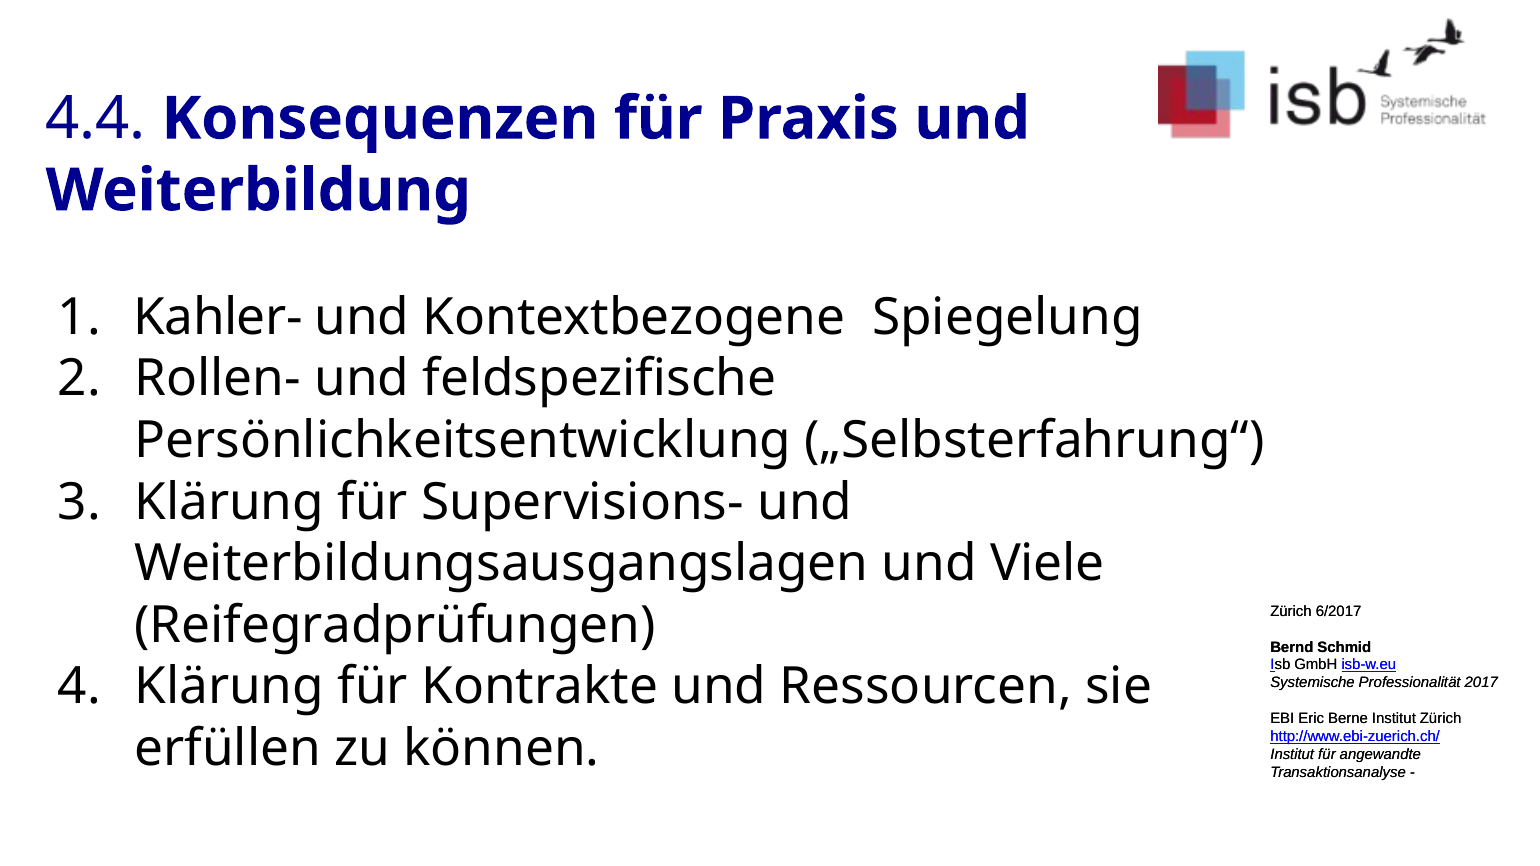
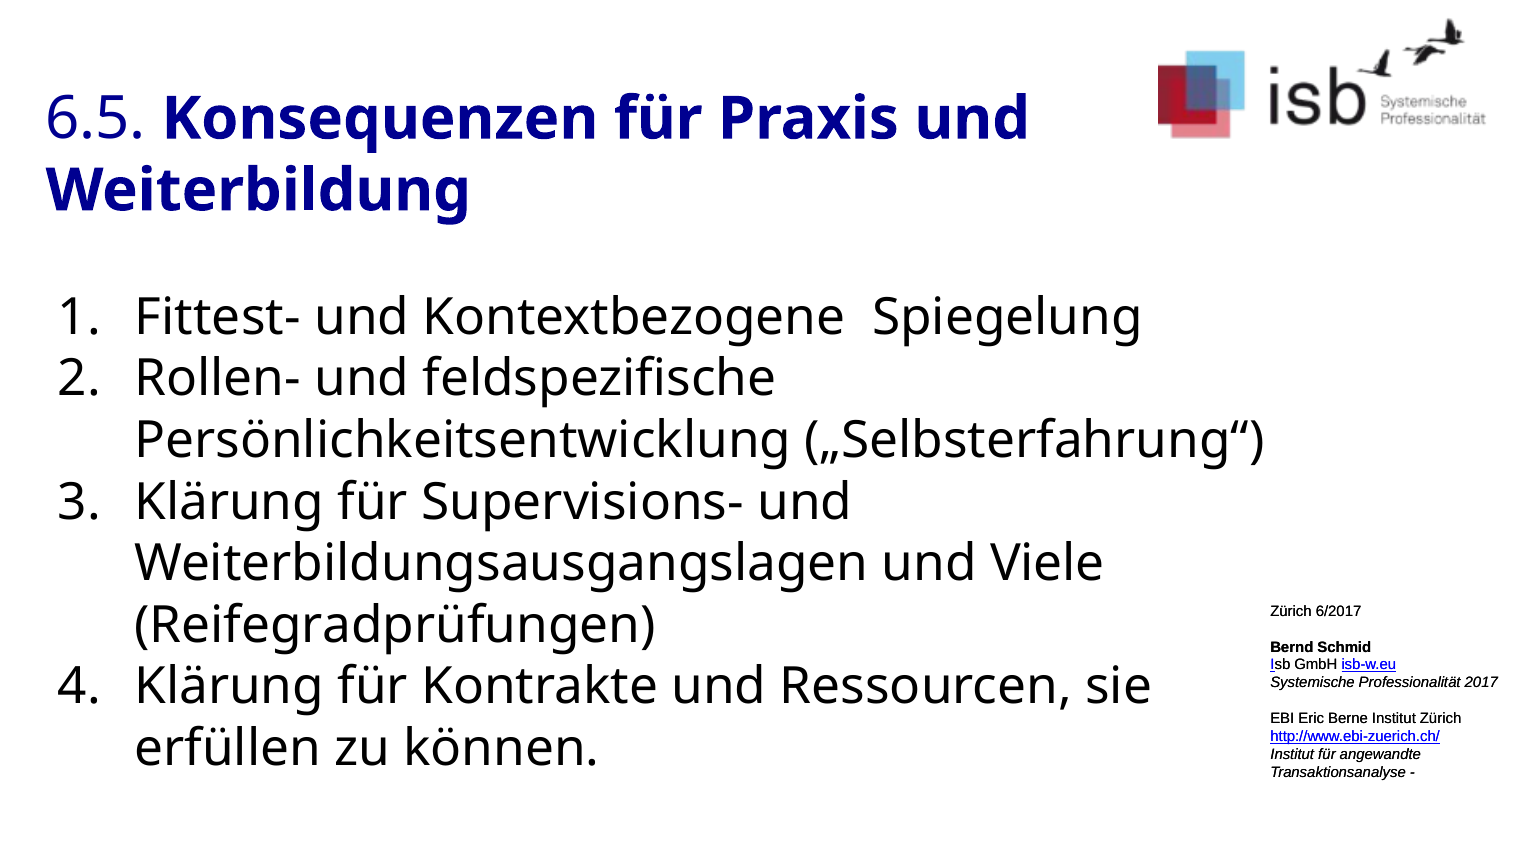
4.4: 4.4 -> 6.5 (96, 119)
Kahler-: Kahler- -> Fittest- (218, 317)
